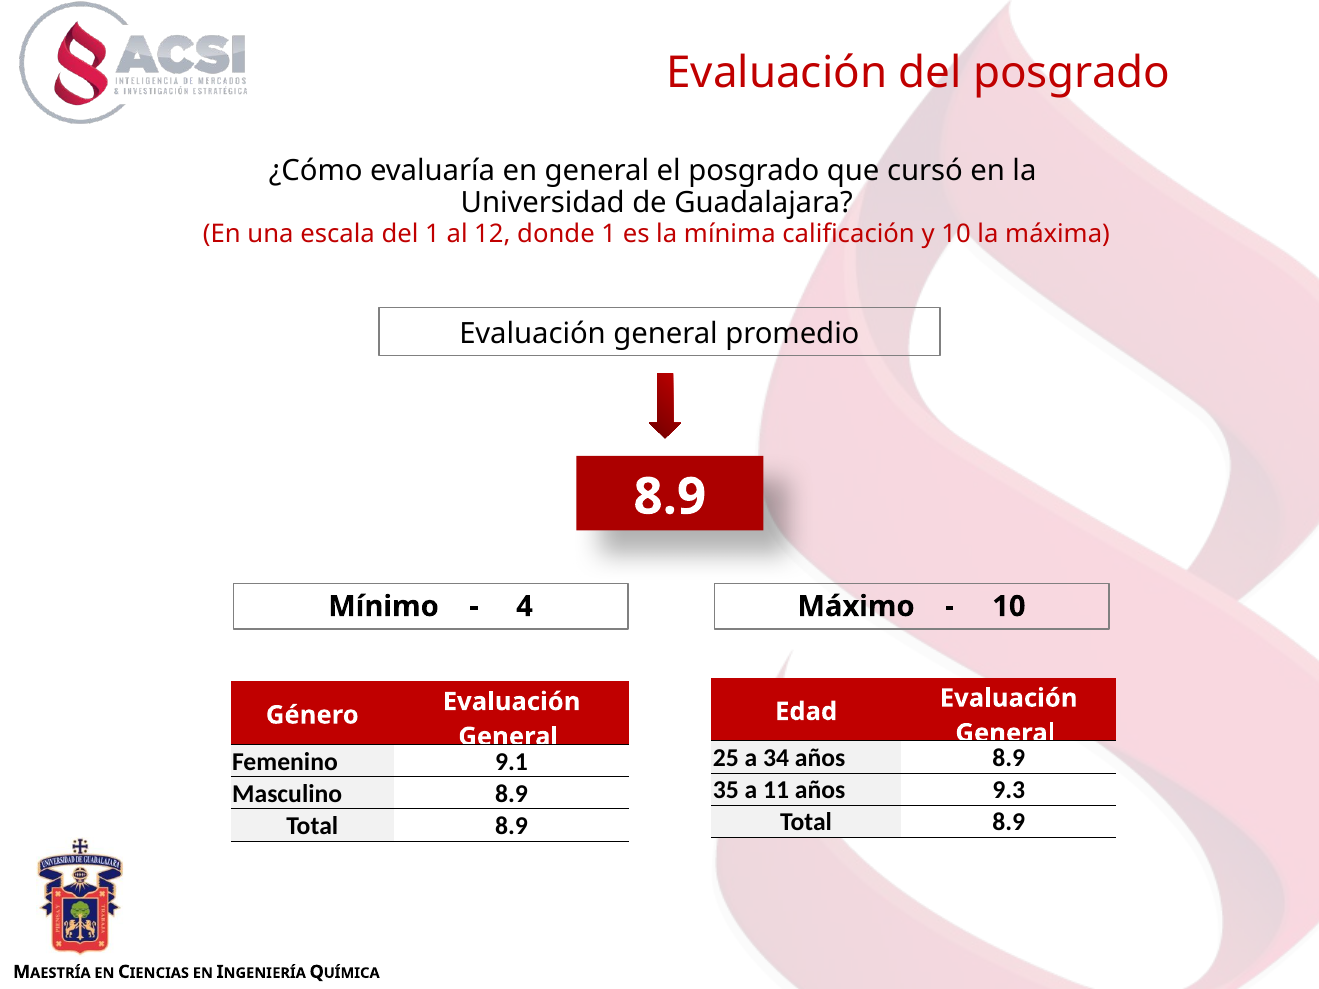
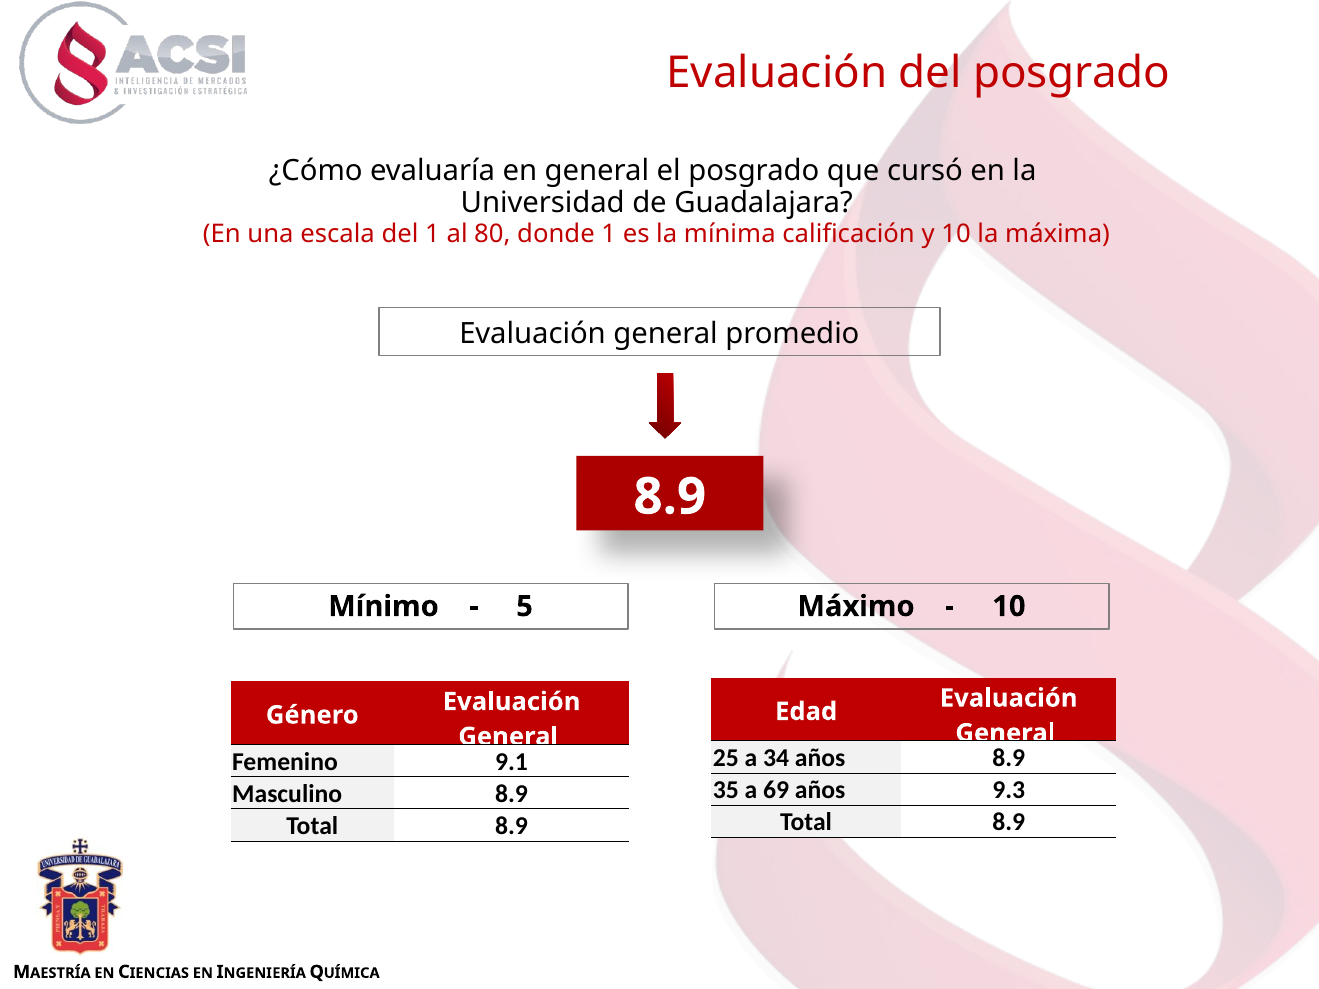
12: 12 -> 80 (492, 234)
4: 4 -> 5 (525, 607)
11: 11 -> 69 (776, 790)
